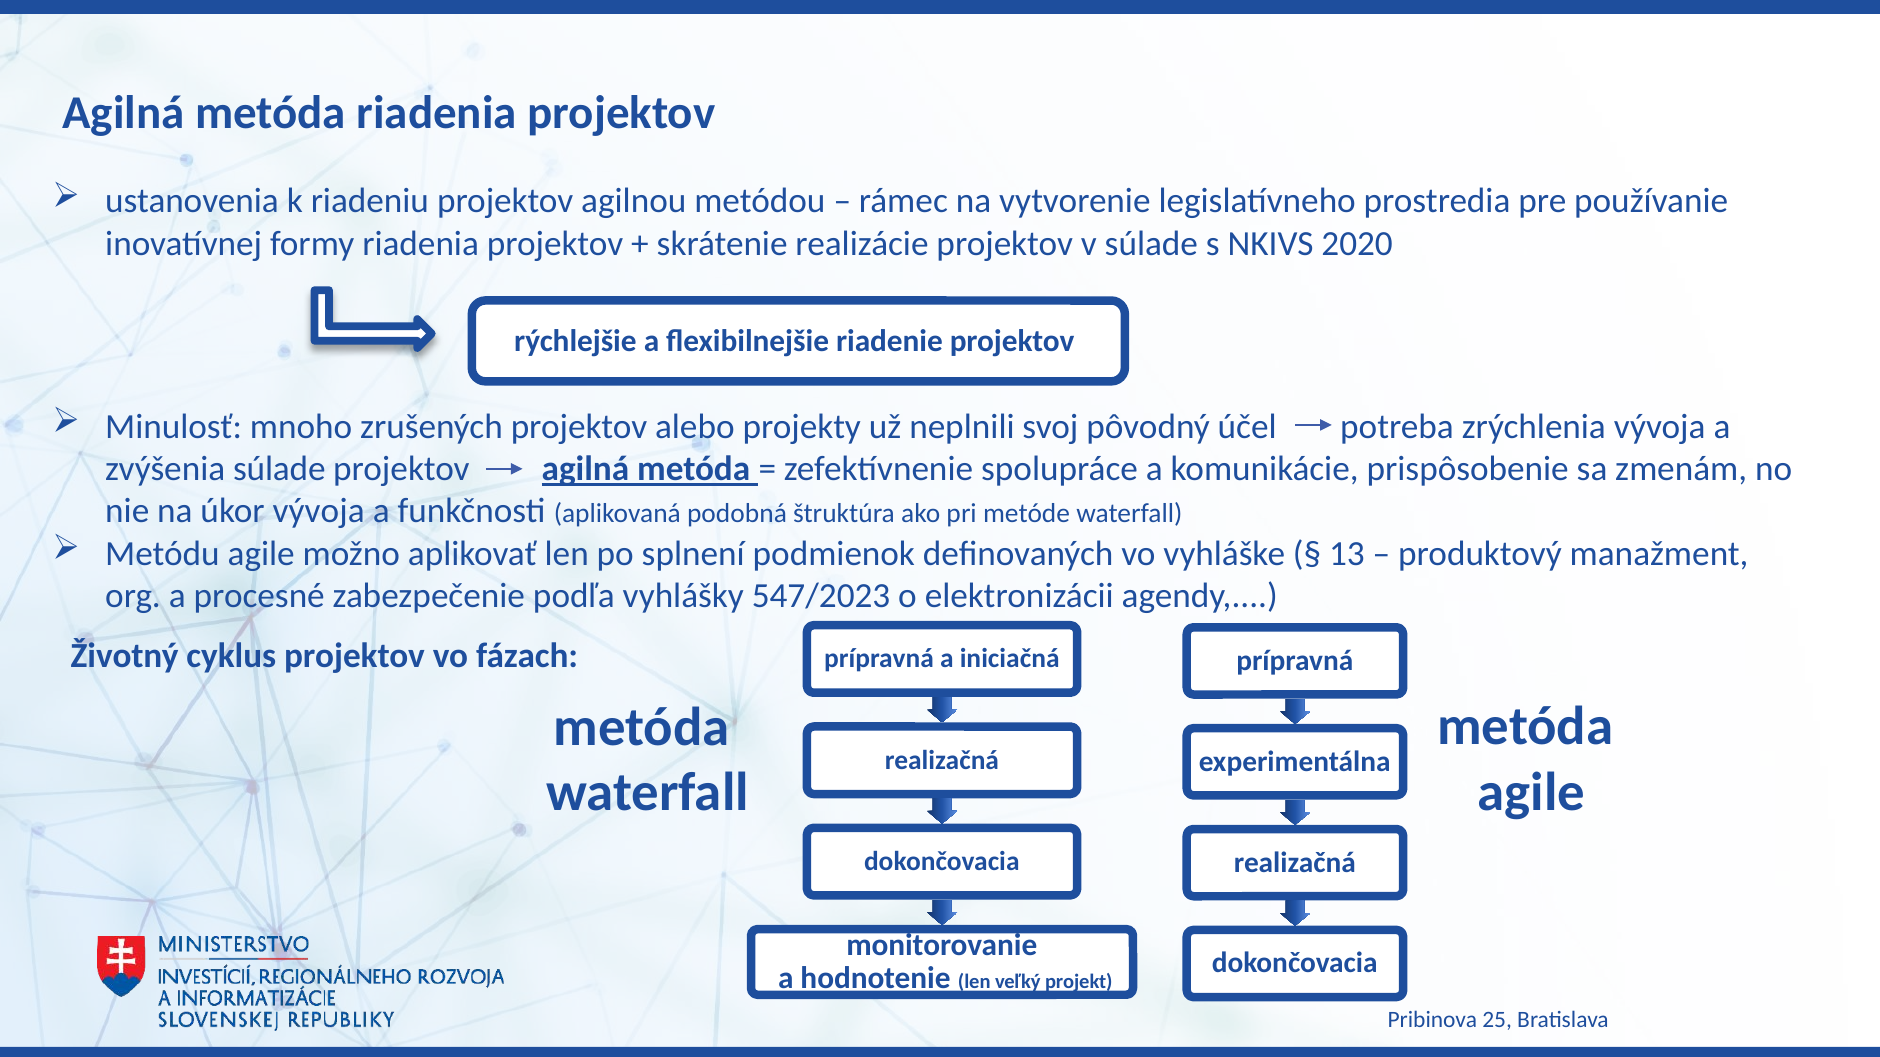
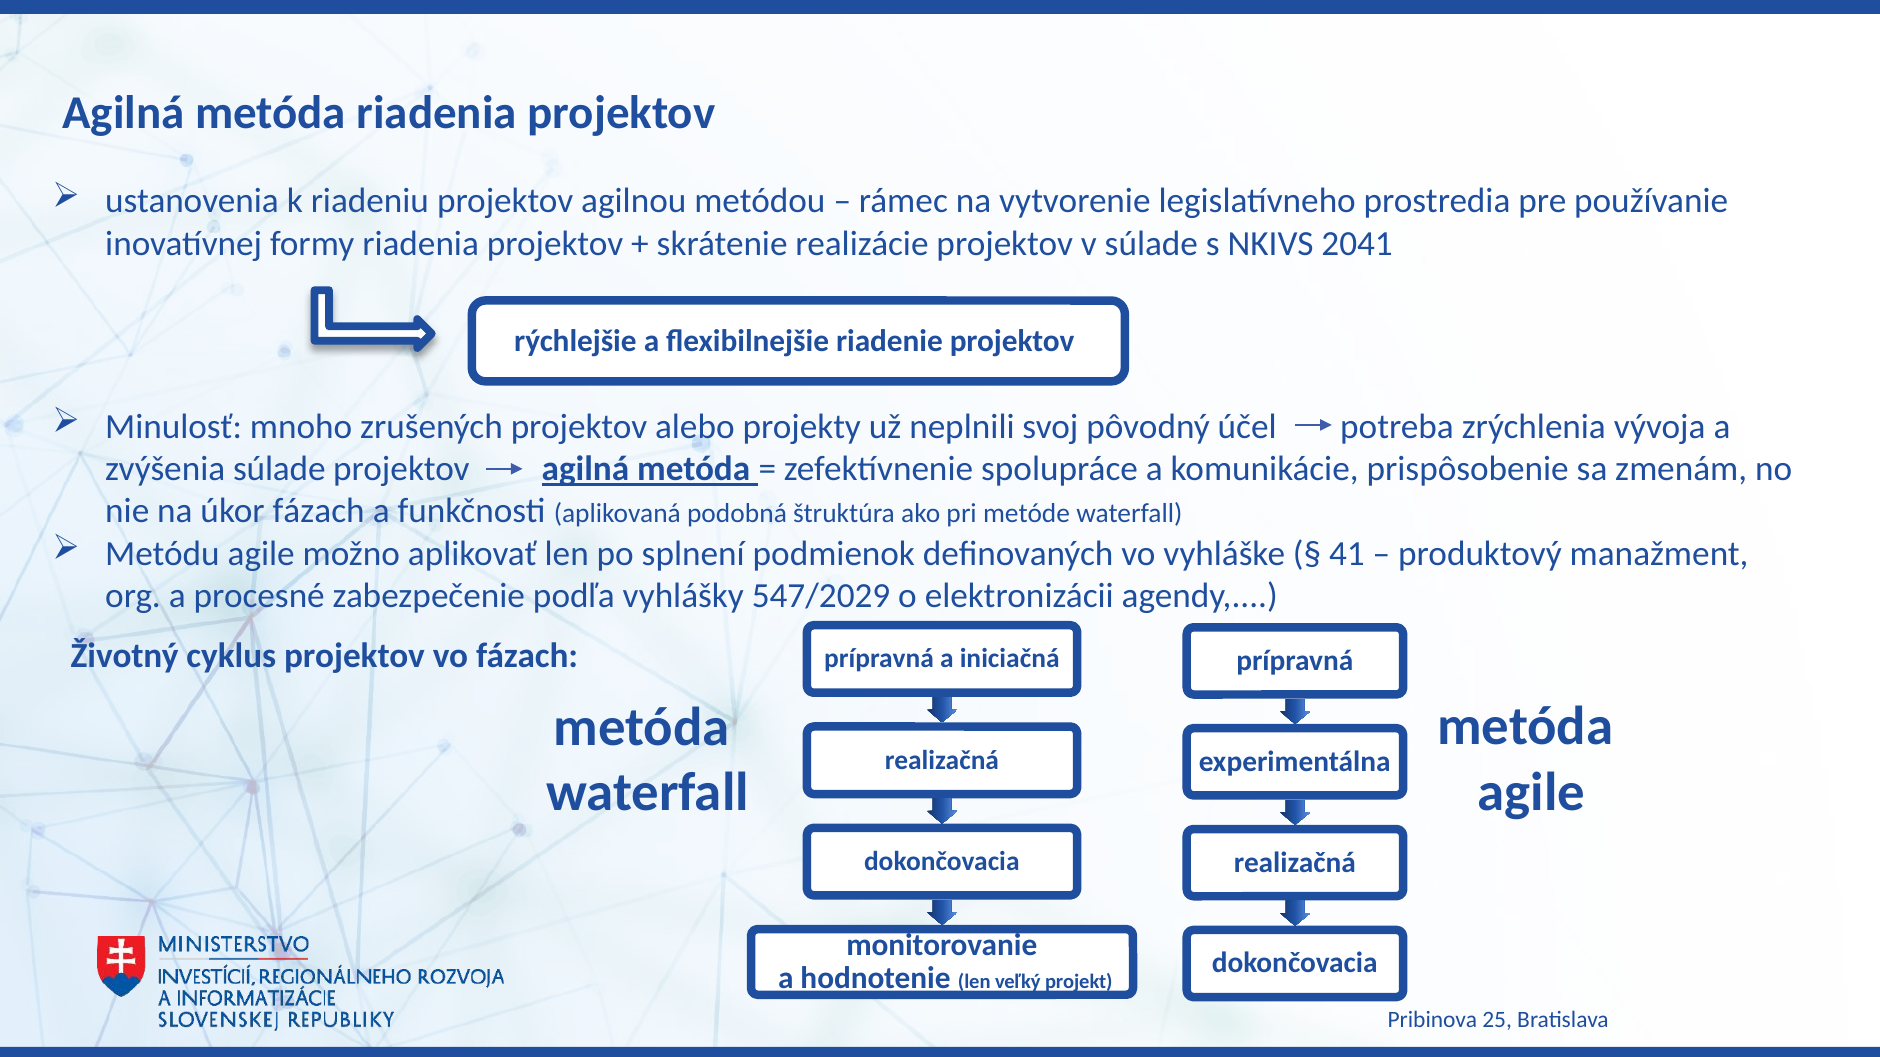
2020: 2020 -> 2041 (1357, 244)
úkor vývoja: vývoja -> fázach (319, 512)
13: 13 -> 41 (1347, 554)
547/2023: 547/2023 -> 547/2029 (821, 596)
